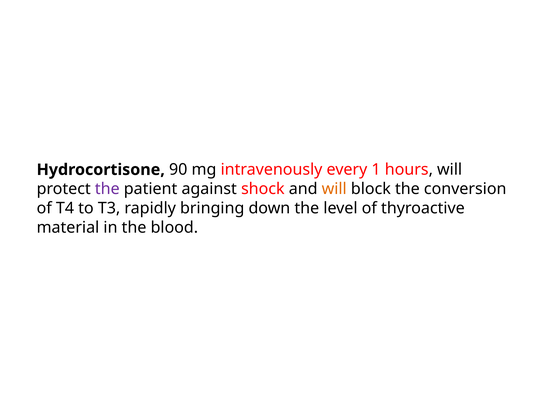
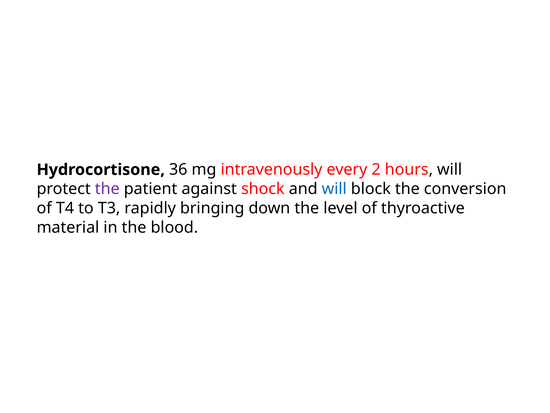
90: 90 -> 36 (178, 169)
1: 1 -> 2 (376, 169)
will colour: orange -> blue (334, 189)
